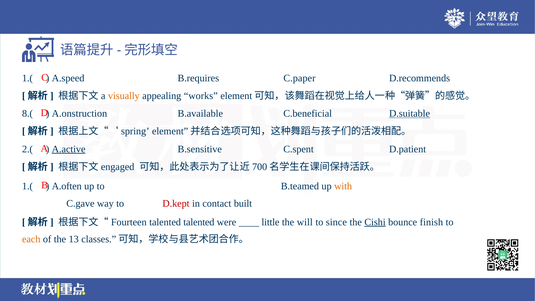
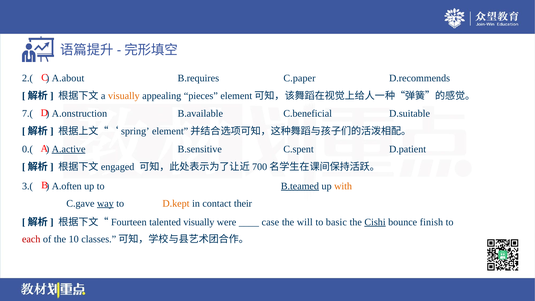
1.(: 1.( -> 2.( (27, 78)
A.speed: A.speed -> A.about (68, 78)
works: works -> pieces (201, 96)
8.(: 8.( -> 7.( (27, 114)
D.suitable underline: present -> none (410, 114)
2.(: 2.( -> 0.( (27, 149)
1.(: 1.( -> 3.( (27, 186)
B.teamed underline: none -> present (300, 186)
way underline: none -> present (105, 203)
D.kept colour: red -> orange (176, 203)
built: built -> their (243, 203)
talented talented: talented -> visually (199, 222)
little: little -> case (270, 222)
since: since -> basic (336, 222)
each colour: orange -> red (31, 239)
13: 13 -> 10 (74, 239)
